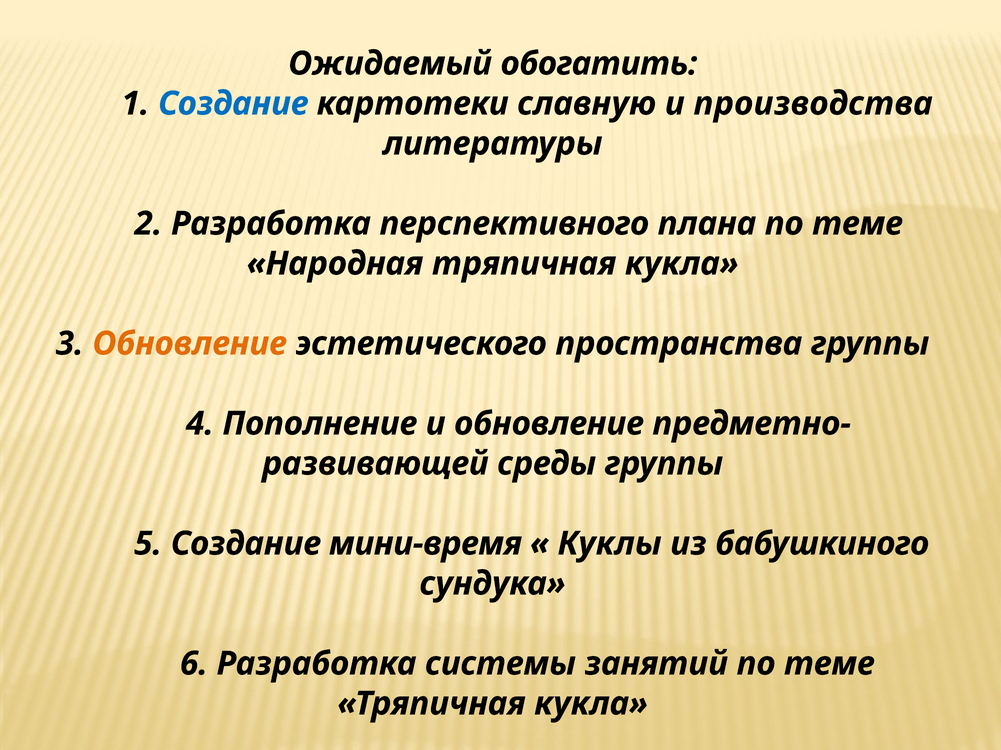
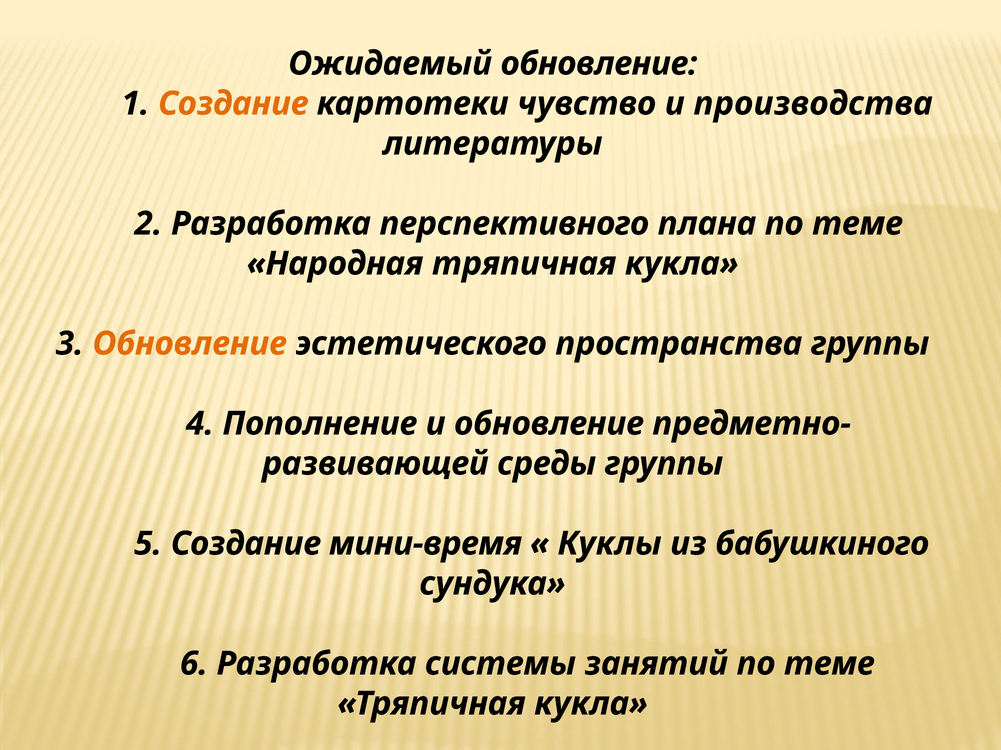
Ожидаемый обогатить: обогатить -> обновление (599, 64)
Создание colour: blue -> orange (233, 104)
славную: славную -> чувство (587, 104)
